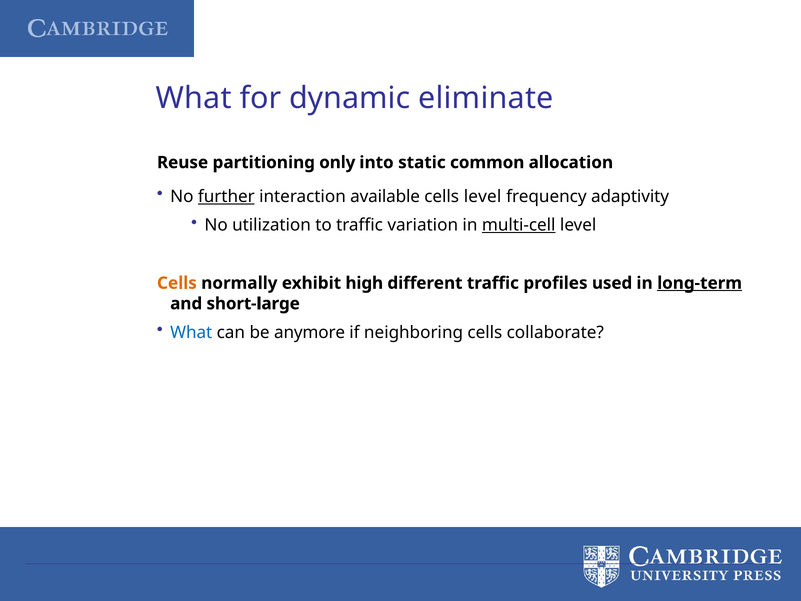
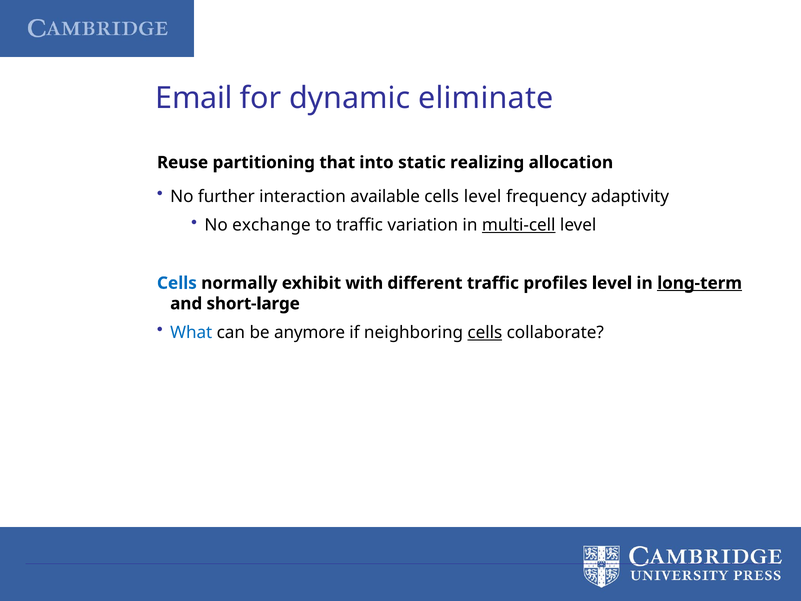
What: What -> Email (194, 98)
only: only -> that (337, 162)
common: common -> realizing (487, 162)
further underline: present -> none (226, 196)
utilization: utilization -> exchange (271, 225)
Cells colour: orange -> blue (177, 283)
high: high -> with (364, 283)
profiles used: used -> level (612, 283)
cells underline: none -> present (485, 332)
